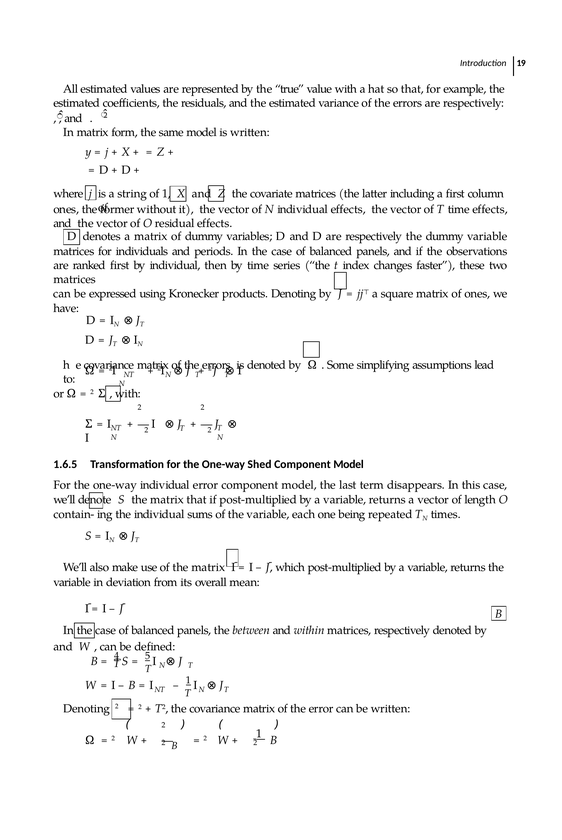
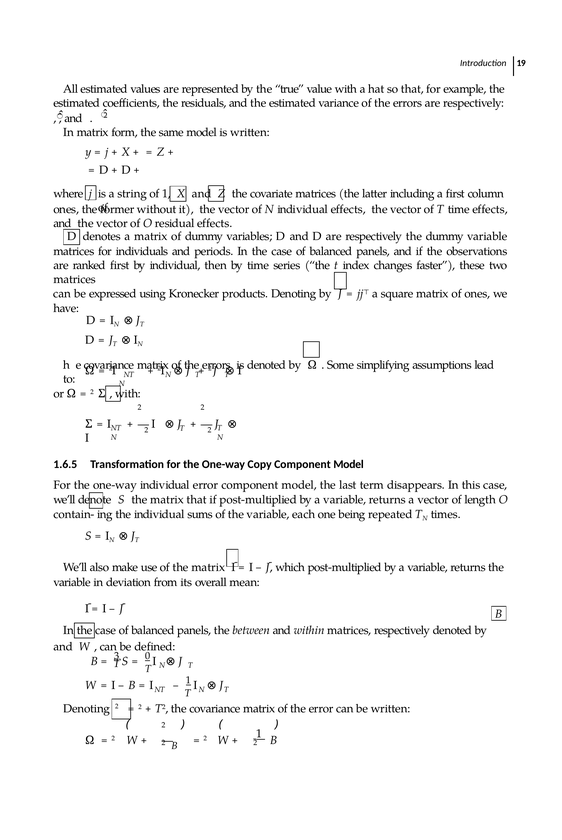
Shed: Shed -> Copy (260, 464)
4: 4 -> 3 (117, 656)
5: 5 -> 0 (148, 656)
